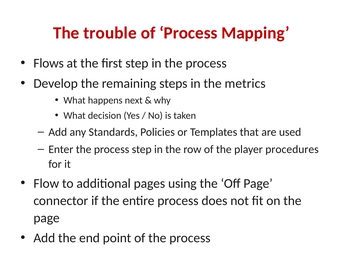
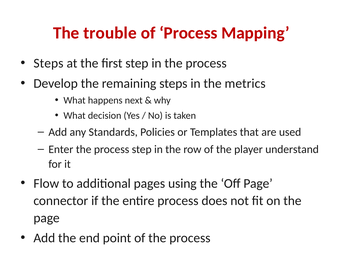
Flows: Flows -> Steps (48, 63)
procedures: procedures -> understand (292, 150)
